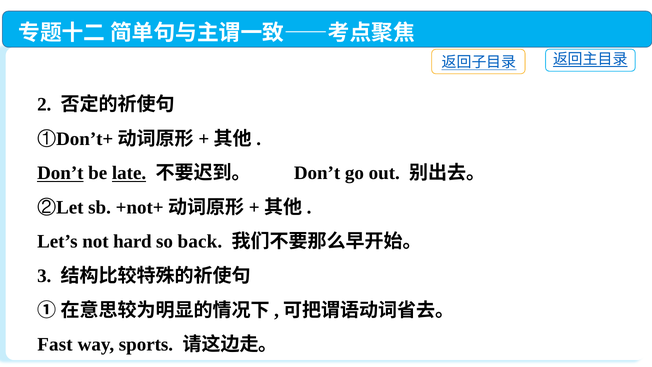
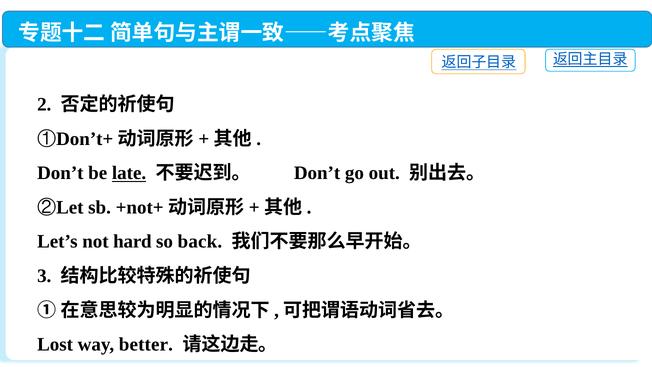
Don’t underline: present -> none (60, 173)
Fast: Fast -> Lost (55, 344)
sports: sports -> better (146, 344)
